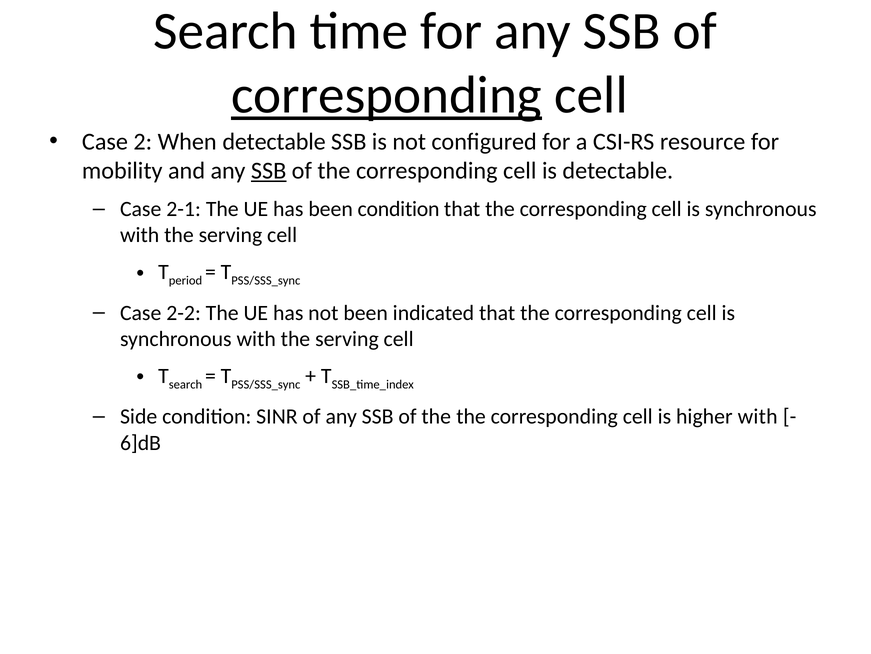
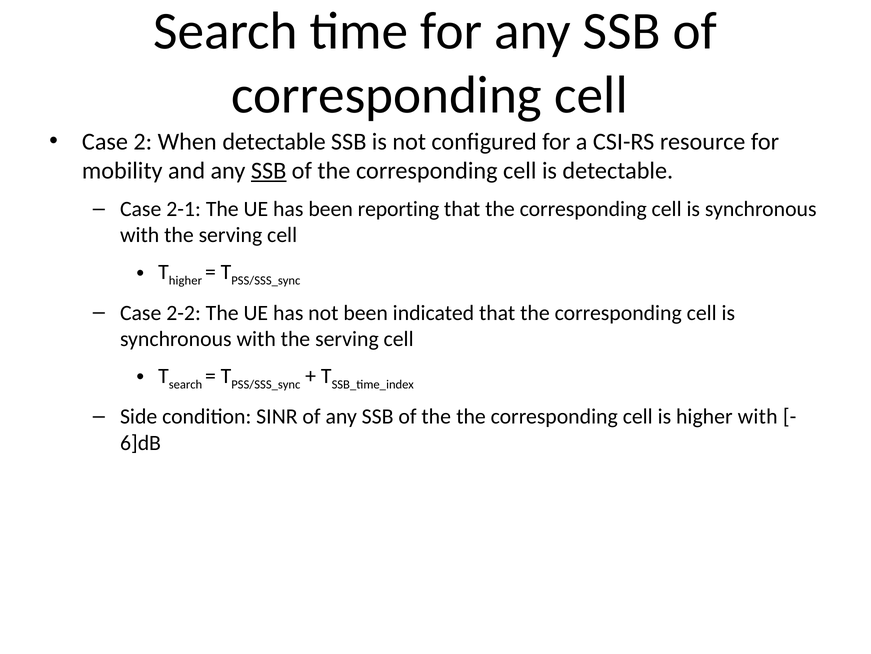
corresponding underline: present -> none (387, 95)
been condition: condition -> reporting (399, 209)
period: period -> higher (185, 280)
